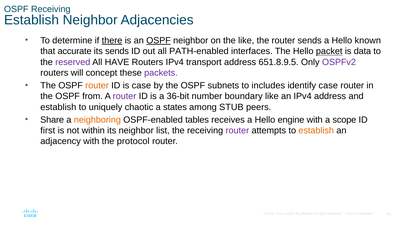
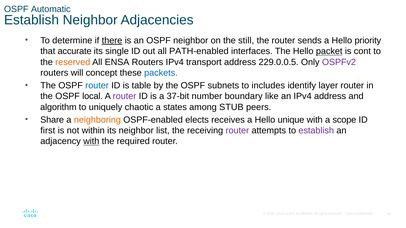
OSPF Receiving: Receiving -> Automatic (51, 9)
OSPF underline: present -> none (159, 41)
the like: like -> still (246, 41)
known: known -> priority (368, 41)
its sends: sends -> single (117, 51)
data: data -> cont (362, 51)
reserved colour: purple -> orange (73, 62)
HAVE: HAVE -> ENSA (117, 62)
651.8.9.5: 651.8.9.5 -> 229.0.0.5 (279, 62)
packets colour: purple -> blue (161, 73)
router colour: orange -> blue (97, 86)
is case: case -> table (141, 86)
identify case: case -> layer (328, 86)
from: from -> local (93, 96)
36-bit: 36-bit -> 37-bit (178, 96)
establish: establish -> algorithm (58, 107)
tables: tables -> elects (197, 120)
engine: engine -> unique (291, 120)
establish colour: orange -> purple (316, 131)
with underline: none -> present (91, 142)
protocol: protocol -> required (133, 142)
